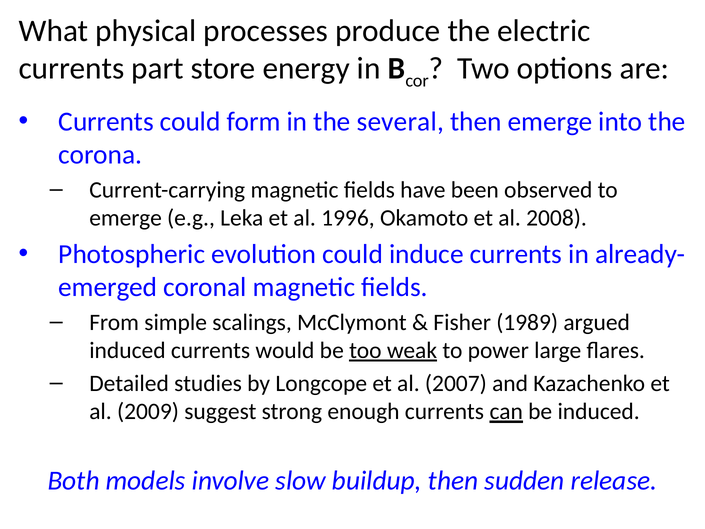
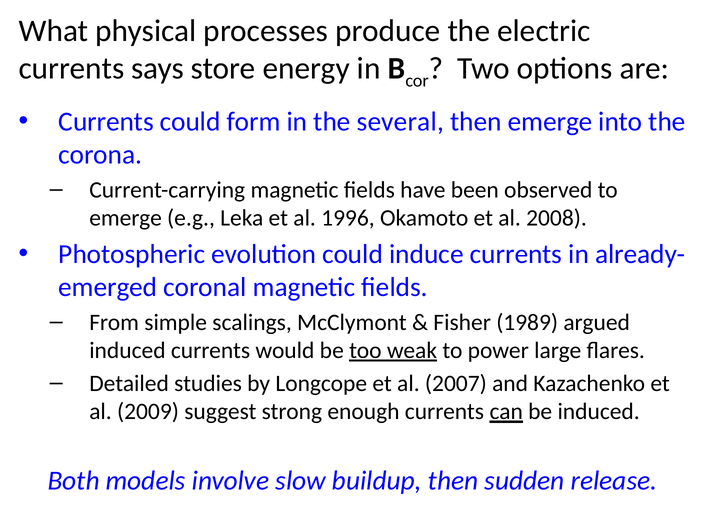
part: part -> says (158, 68)
